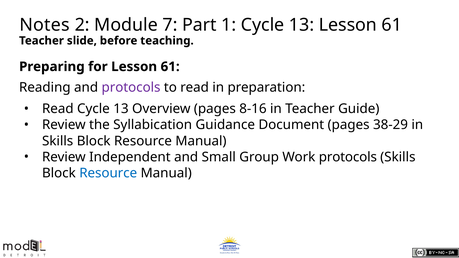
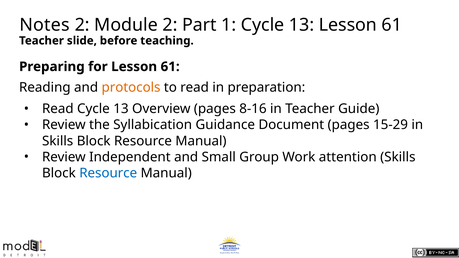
Module 7: 7 -> 2 (170, 25)
protocols colour: purple -> orange (131, 88)
38-29: 38-29 -> 15-29 (391, 125)
Work protocols: protocols -> attention (348, 157)
